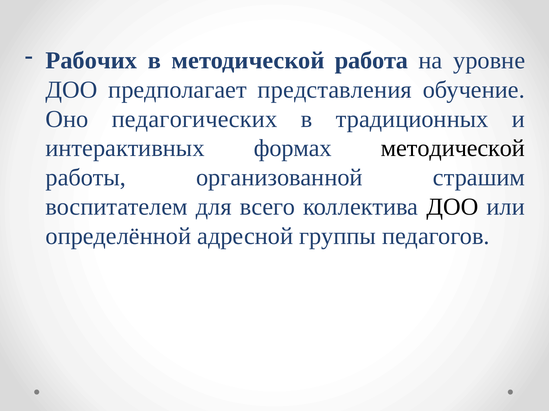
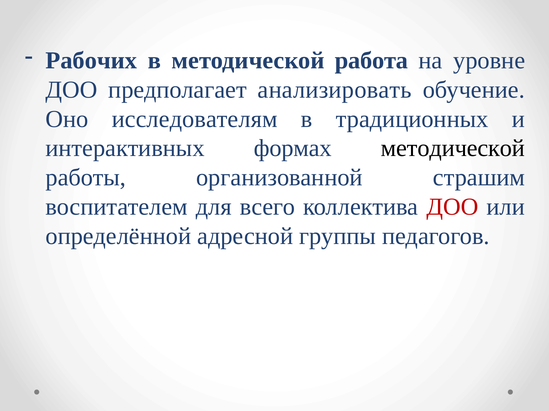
представления: представления -> анализировать (335, 90)
педагогических: педагогических -> исследователям (195, 119)
ДОО colour: black -> red (452, 207)
